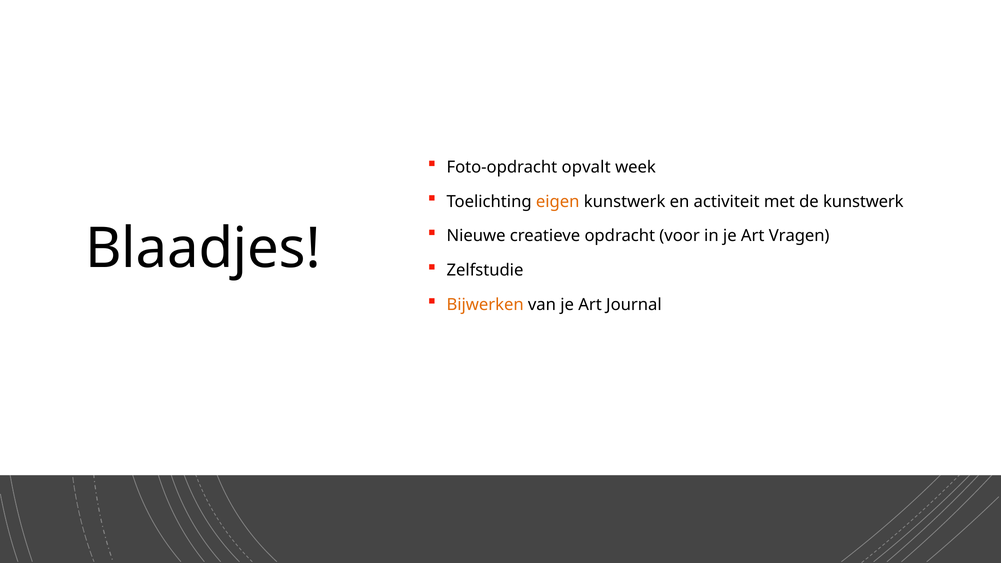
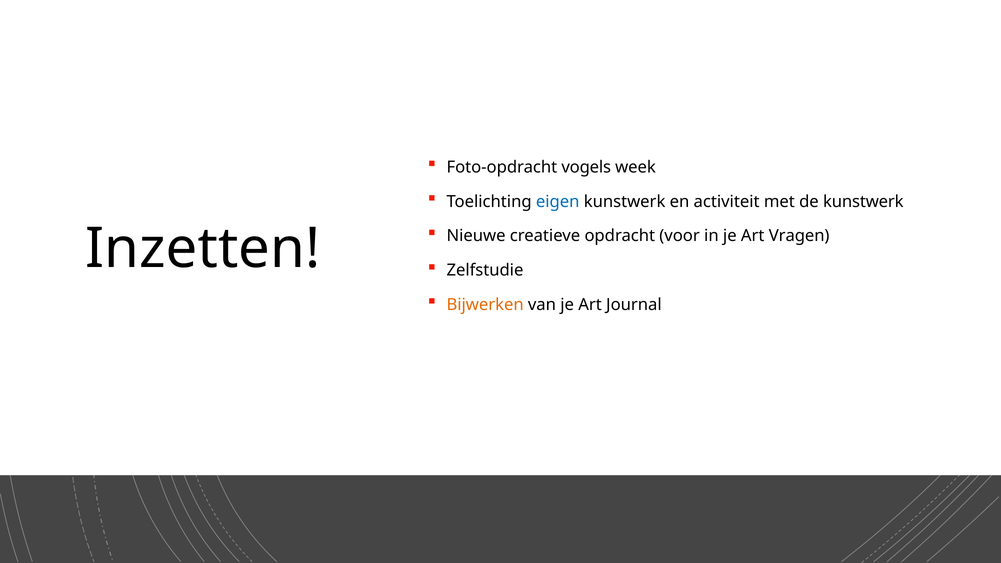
opvalt: opvalt -> vogels (586, 167)
eigen colour: orange -> blue (558, 202)
Blaadjes: Blaadjes -> Inzetten (203, 249)
